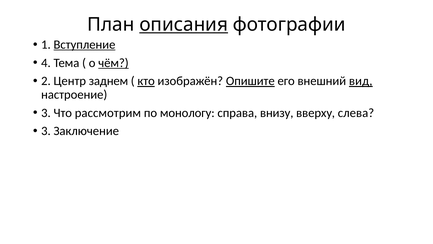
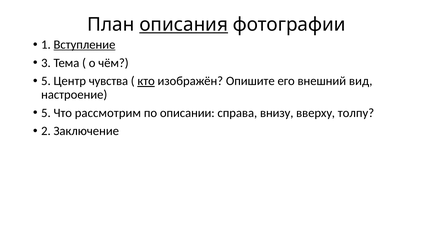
4: 4 -> 3 (46, 63)
чём underline: present -> none (113, 63)
2: 2 -> 5 (46, 81)
заднем: заднем -> чувства (108, 81)
Опишите underline: present -> none (250, 81)
вид underline: present -> none (361, 81)
3: 3 -> 5 (46, 113)
монологу: монологу -> описании (187, 113)
слева: слева -> толпу (356, 113)
3: 3 -> 2 (46, 131)
